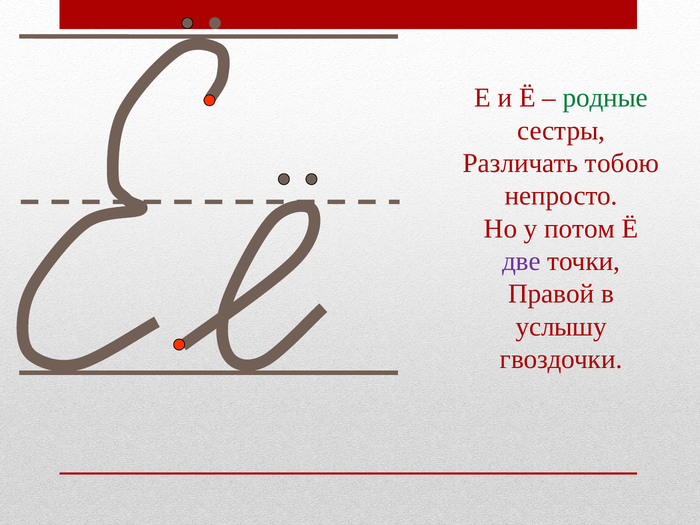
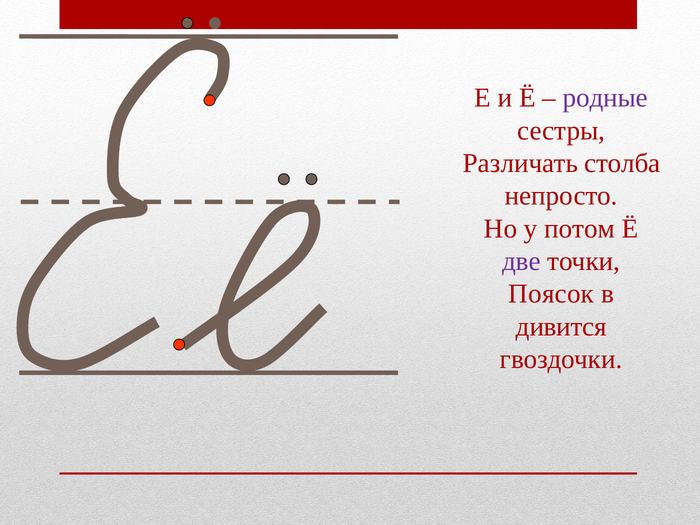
родные colour: green -> purple (605, 98)
тобою: тобою -> столба (622, 163)
Правой: Правой -> Поясок (551, 294)
услышу: услышу -> дивится (561, 327)
